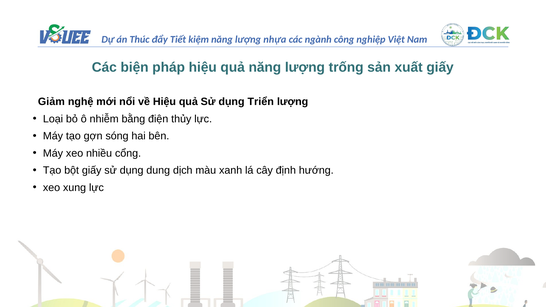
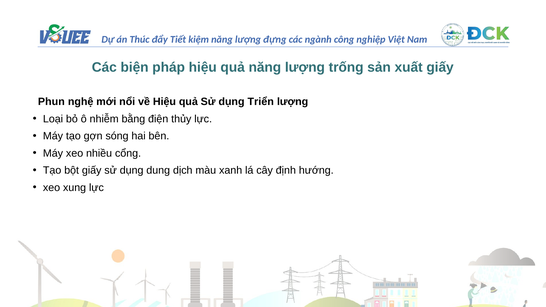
nhựa: nhựa -> đựng (275, 39)
Giảm: Giảm -> Phun (51, 102)
